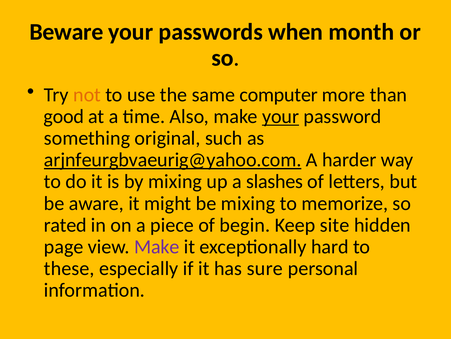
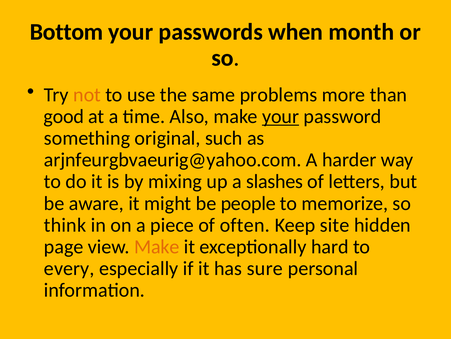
Beware: Beware -> Bottom (66, 32)
computer: computer -> problems (279, 95)
arjnfeurgbvaeurig@yahoo.com underline: present -> none (173, 160)
be mixing: mixing -> people (248, 203)
rated: rated -> think (65, 225)
begin: begin -> often (245, 225)
Make colour: purple -> orange (157, 246)
these: these -> every (69, 268)
